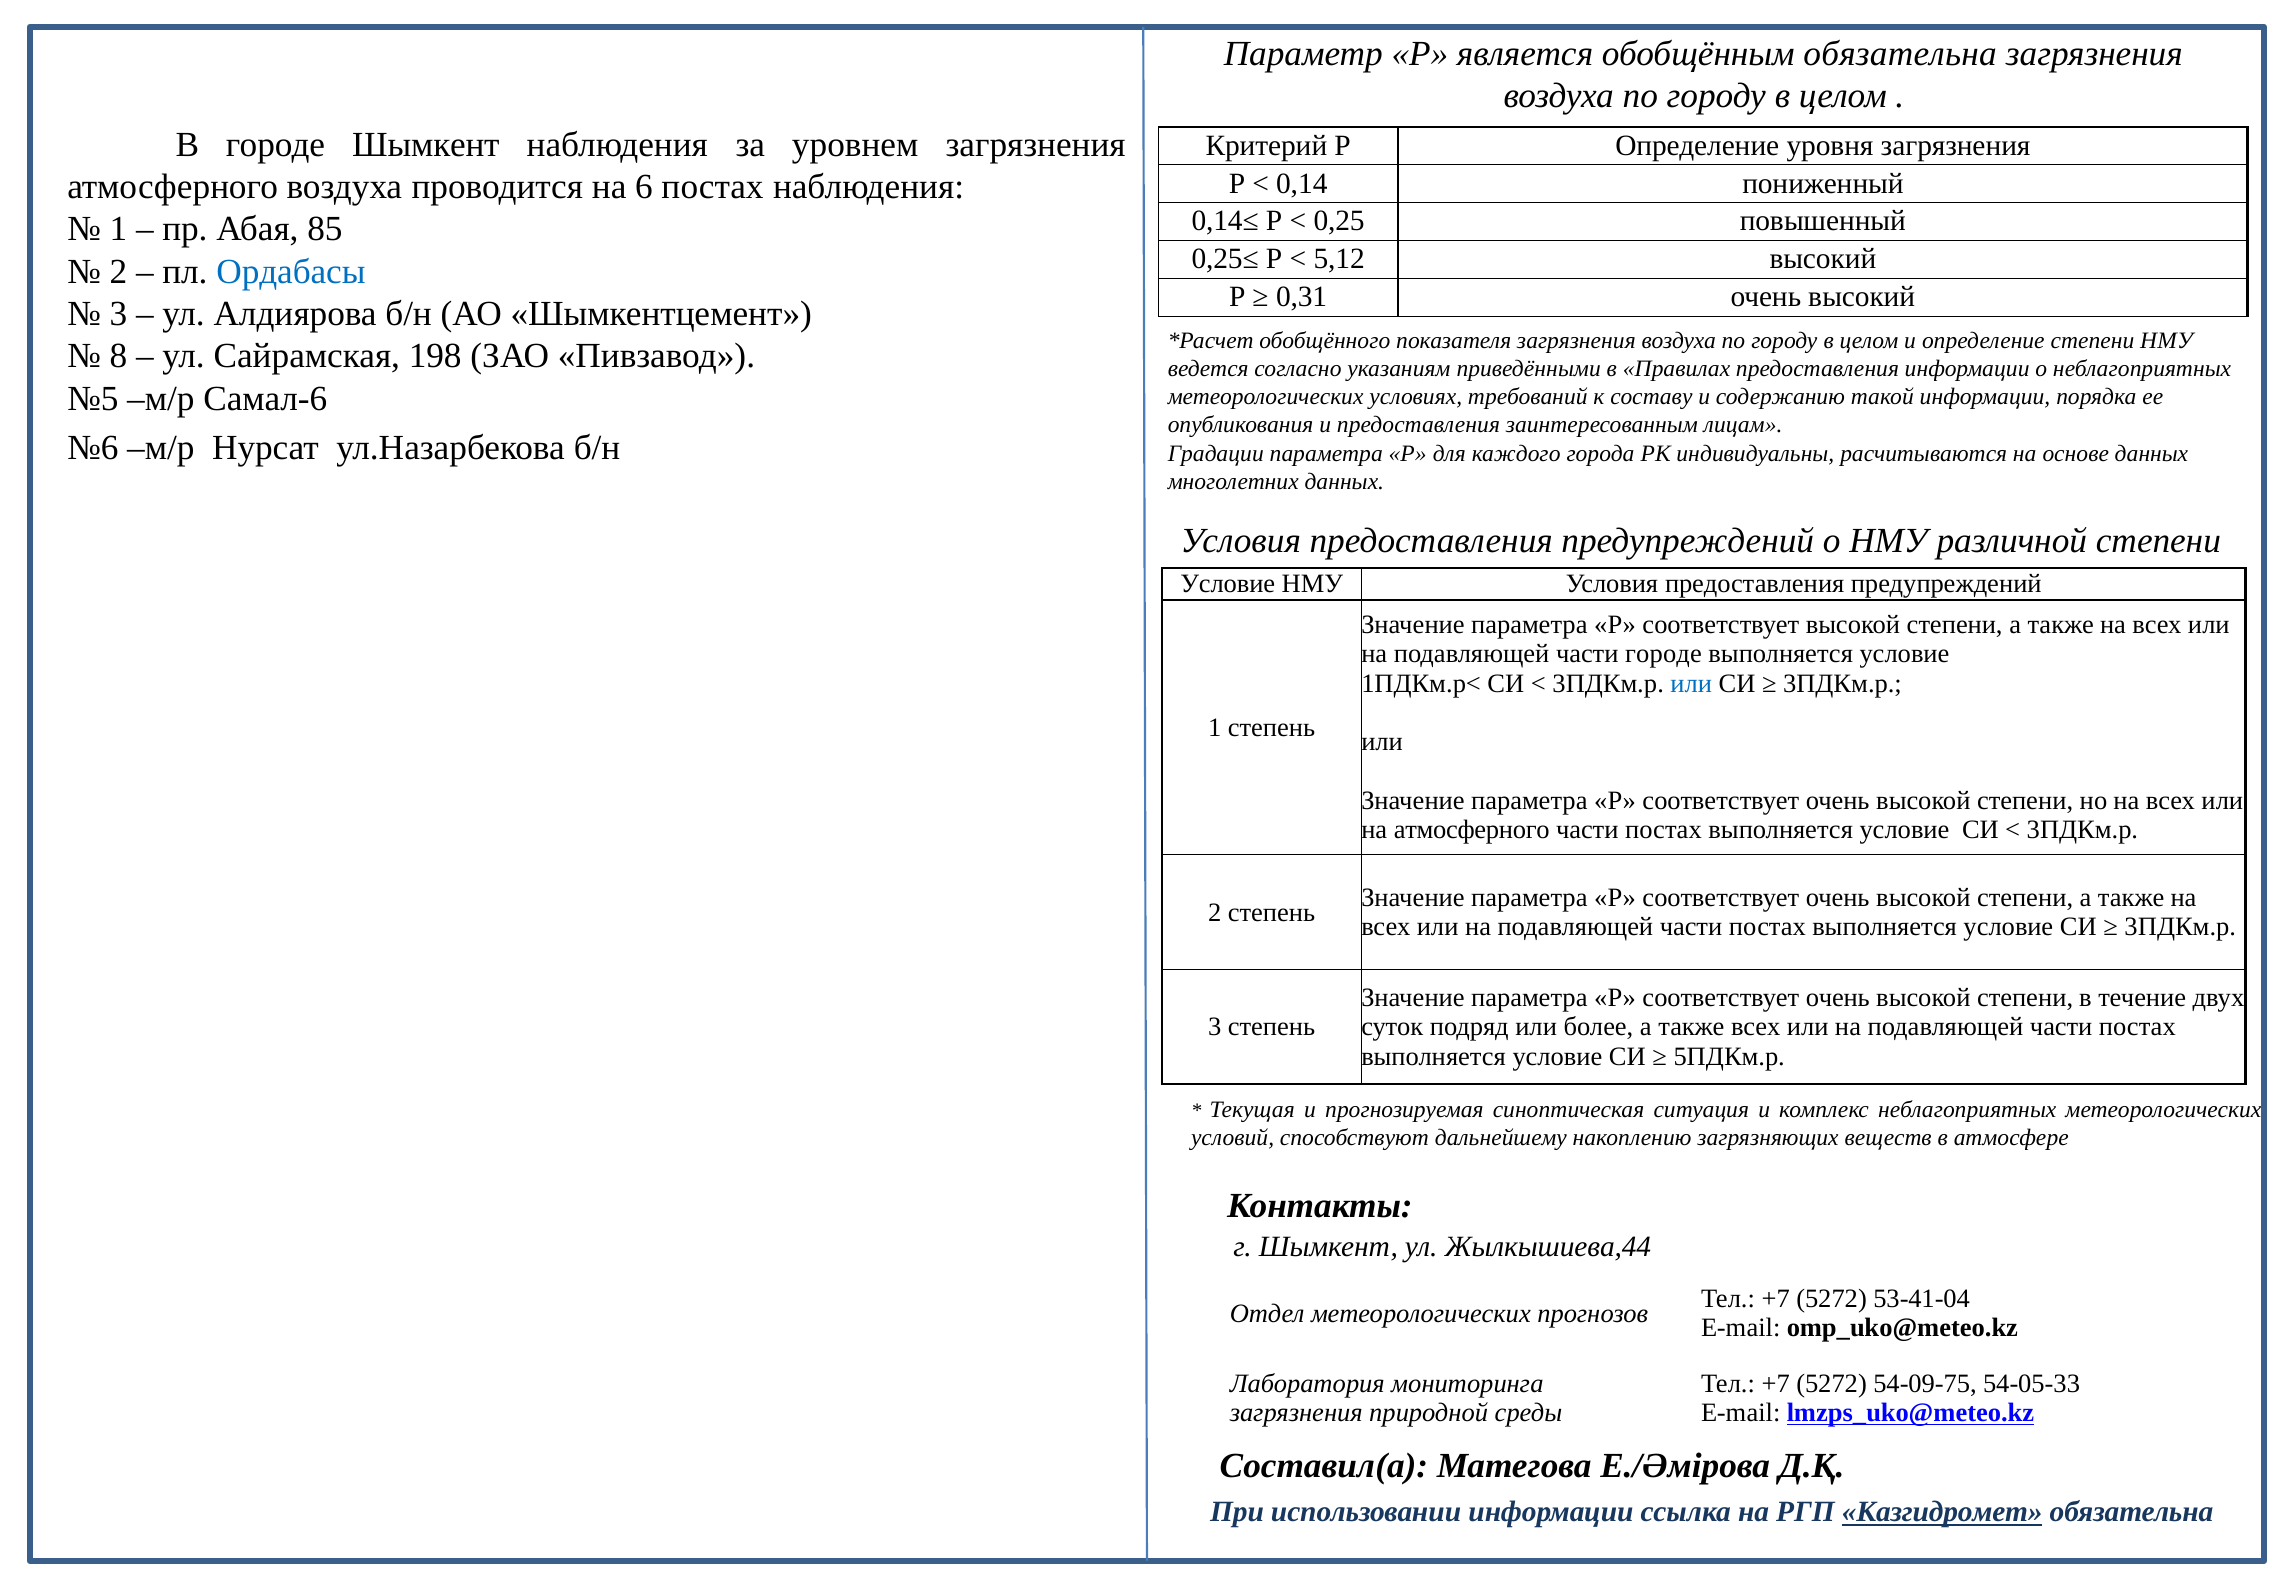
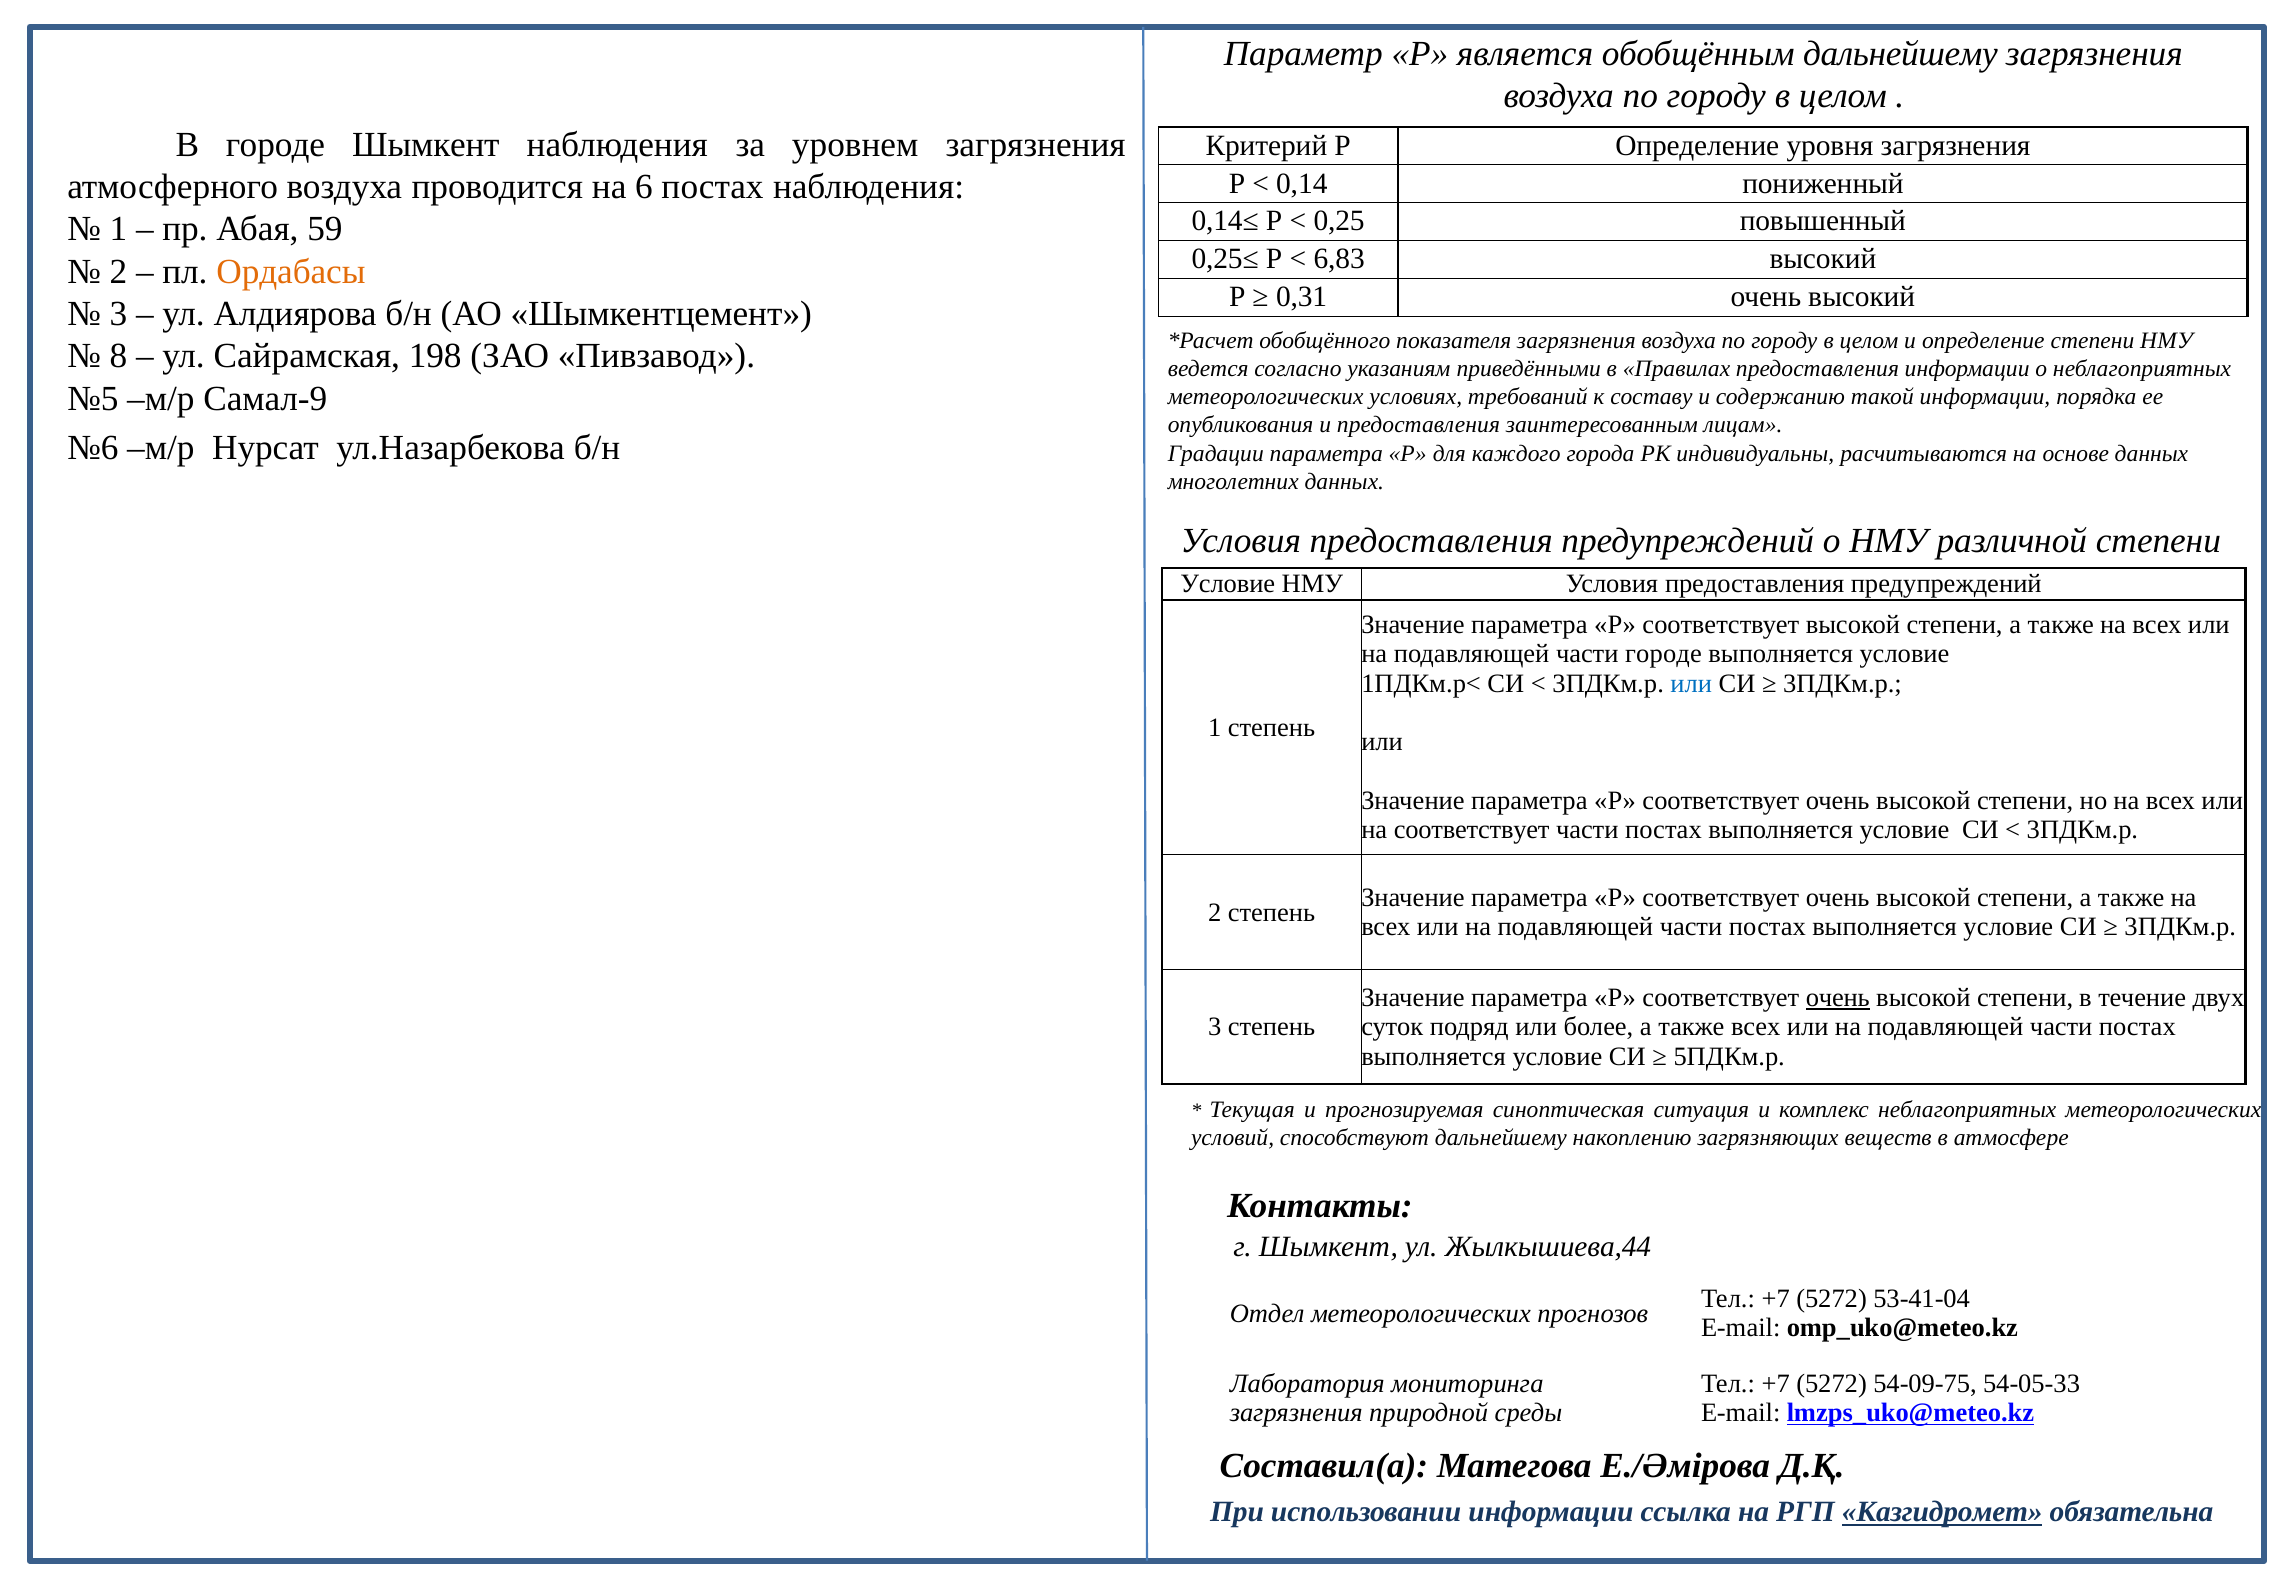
обобщённым обязательна: обязательна -> дальнейшему (1900, 54)
85: 85 -> 59 (325, 229)
5,12: 5,12 -> 6,83 (1339, 259)
Ордабасы colour: blue -> orange (291, 271)
Самал-6: Самал-6 -> Самал-9 (265, 399)
на атмосферного: атмосферного -> соответствует (1472, 830)
очень underline: none -> present (1838, 998)
